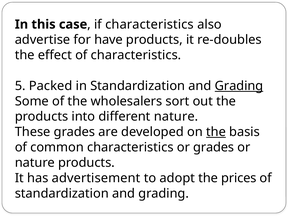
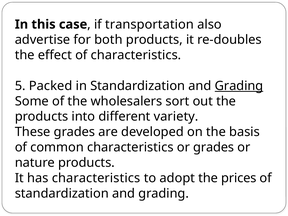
if characteristics: characteristics -> transportation (150, 24)
have: have -> both (108, 40)
different nature: nature -> variety (176, 117)
the underline: present -> none (216, 132)
has advertisement: advertisement -> characteristics (96, 178)
